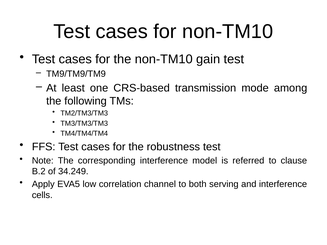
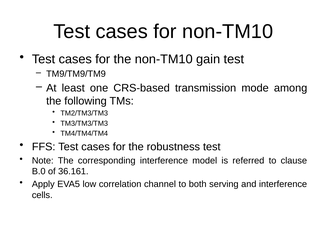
B.2: B.2 -> B.0 (39, 172)
34.249: 34.249 -> 36.161 (73, 172)
